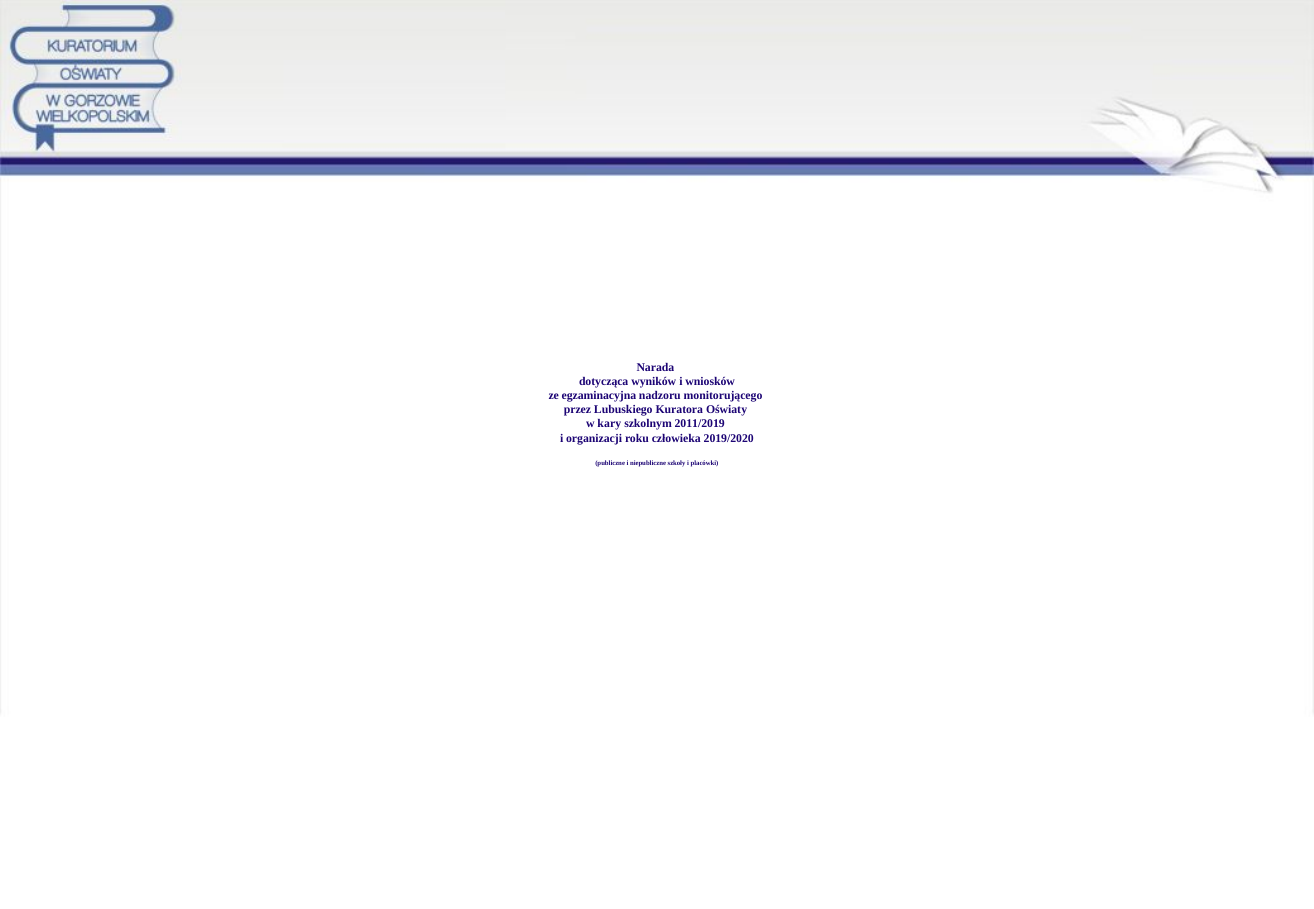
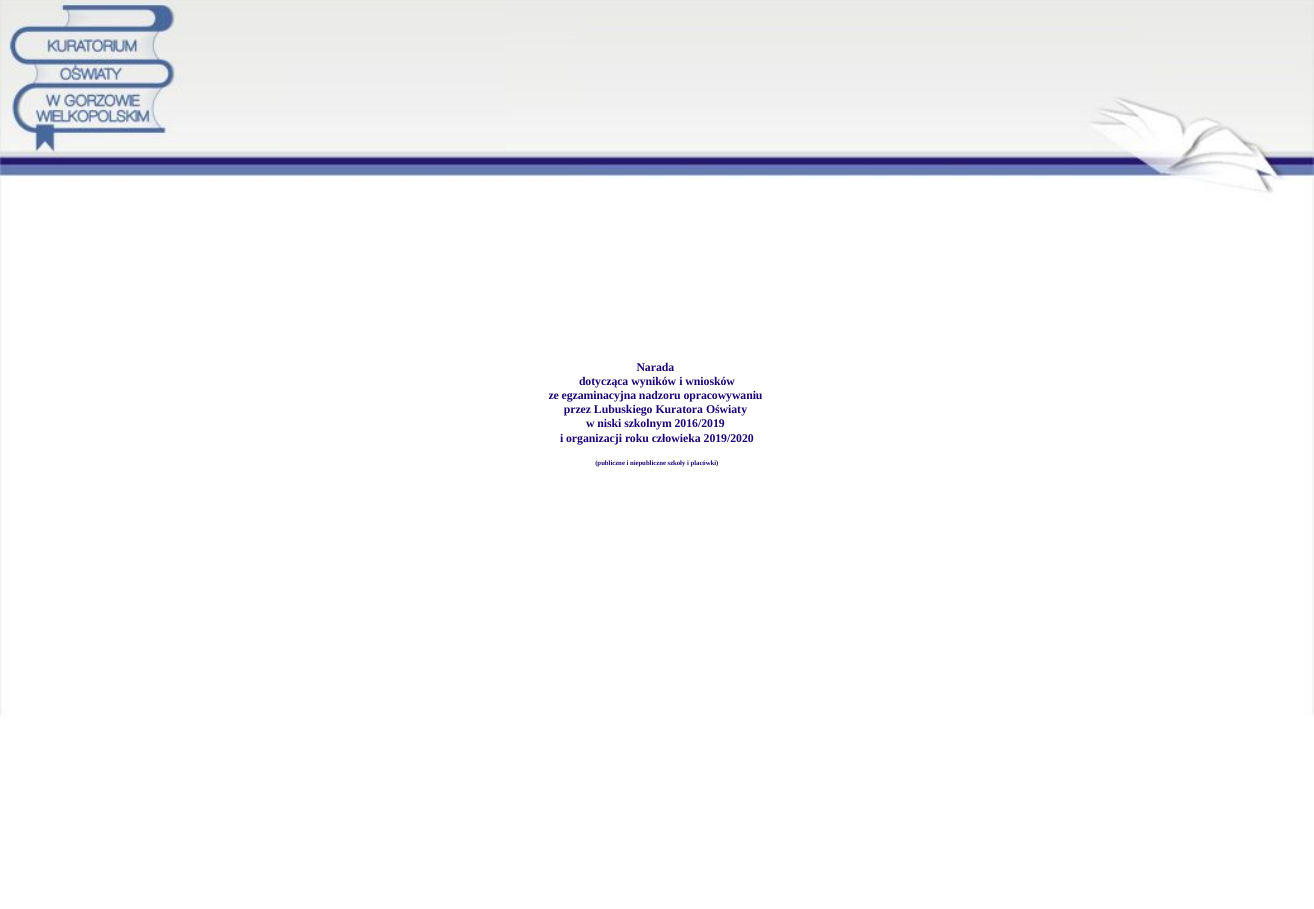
monitorującego: monitorującego -> opracowywaniu (723, 396)
kary: kary -> niski (609, 424)
2011/2019: 2011/2019 -> 2016/2019 (700, 424)
